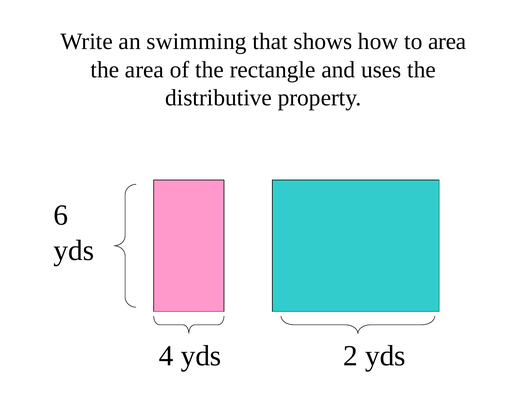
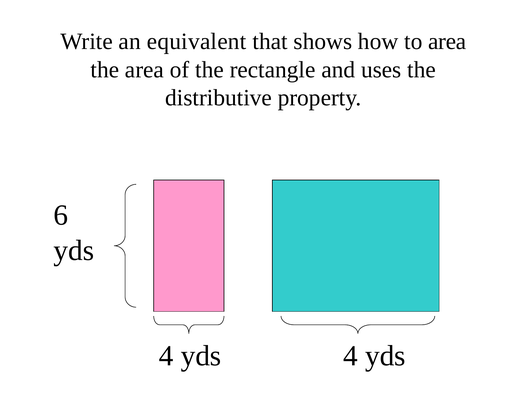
swimming: swimming -> equivalent (197, 42)
4 yds 2: 2 -> 4 (351, 356)
